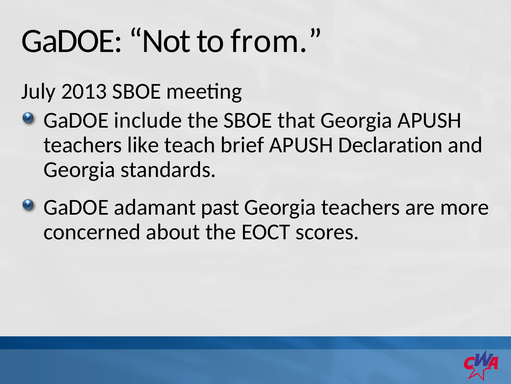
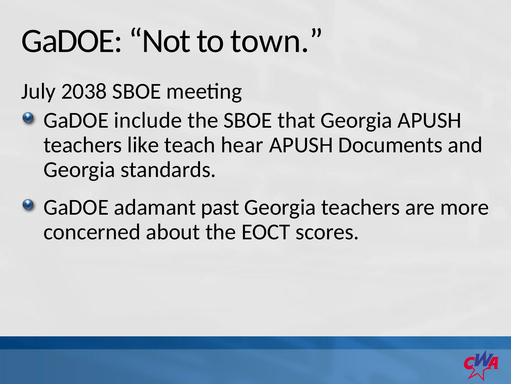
from: from -> town (277, 41)
2013: 2013 -> 2038 (84, 91)
brief: brief -> hear (242, 145)
Declaration: Declaration -> Documents (391, 145)
